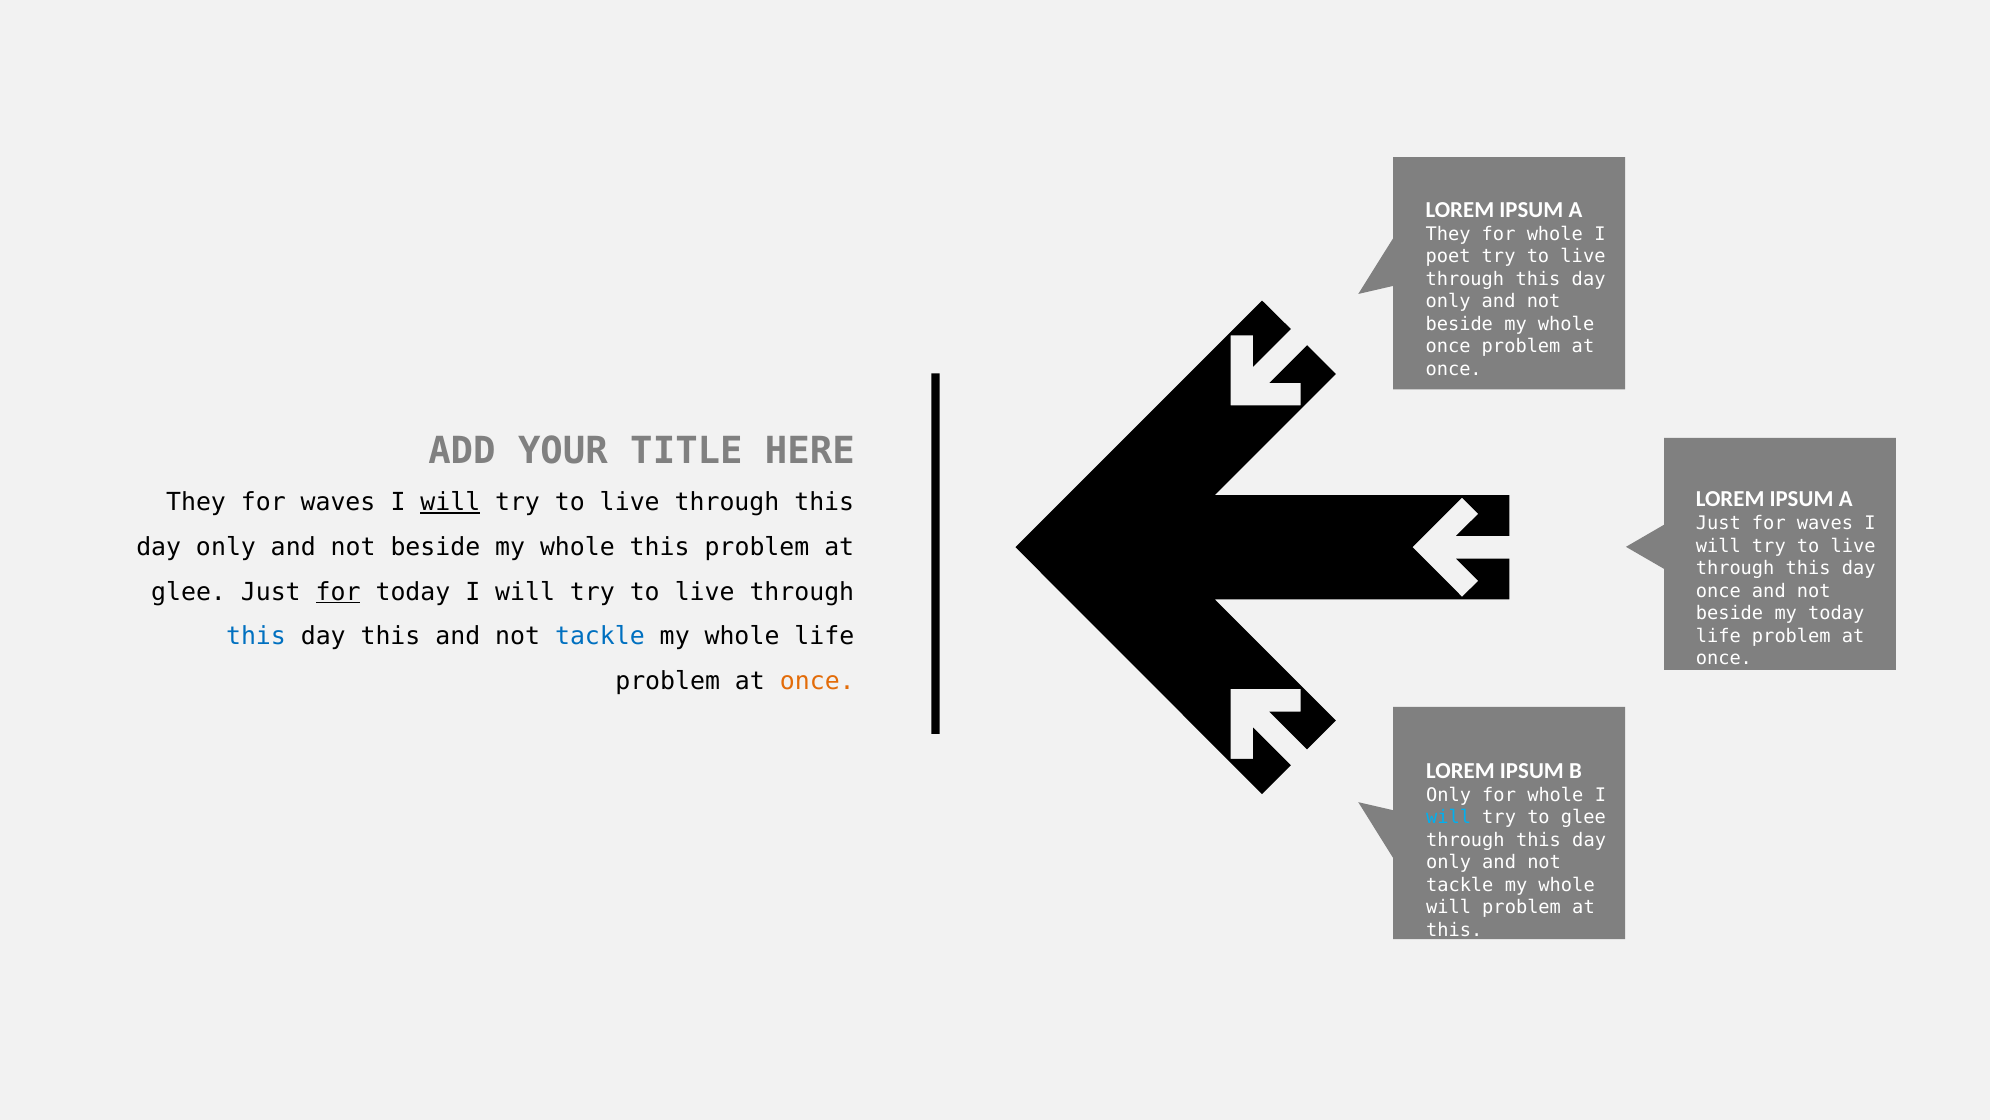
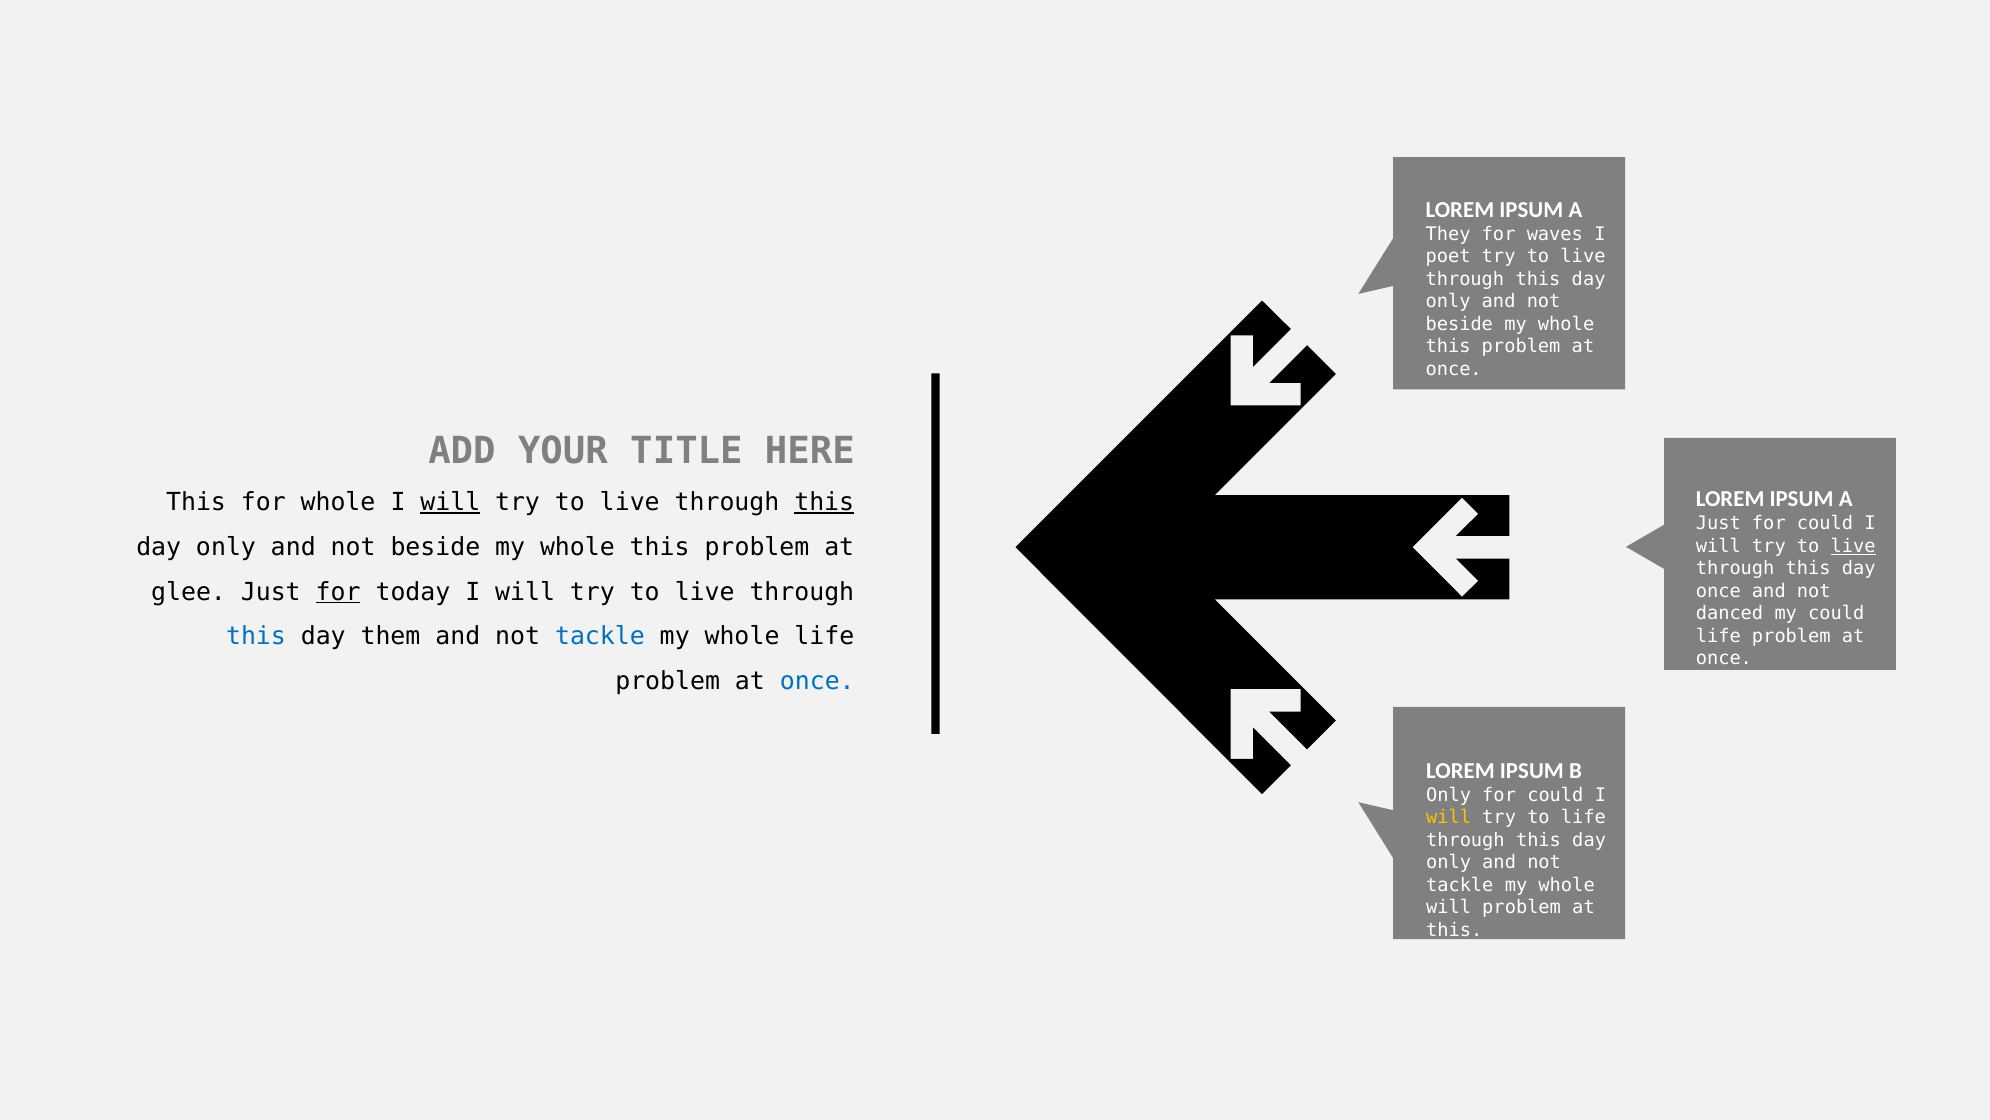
whole: whole -> waves (1555, 234)
once: once -> this (1448, 346)
They: They -> This (196, 502)
waves: waves -> whole (338, 502)
this underline: none -> present (824, 502)
Just for waves: waves -> could (1825, 523)
live underline: none -> present (1853, 546)
beside: beside -> danced (1730, 613)
my today: today -> could (1836, 613)
day this: this -> them (390, 636)
once colour: orange -> blue (817, 681)
whole: whole -> could (1555, 795)
will colour: light blue -> yellow (1449, 817)
to glee: glee -> life (1583, 817)
